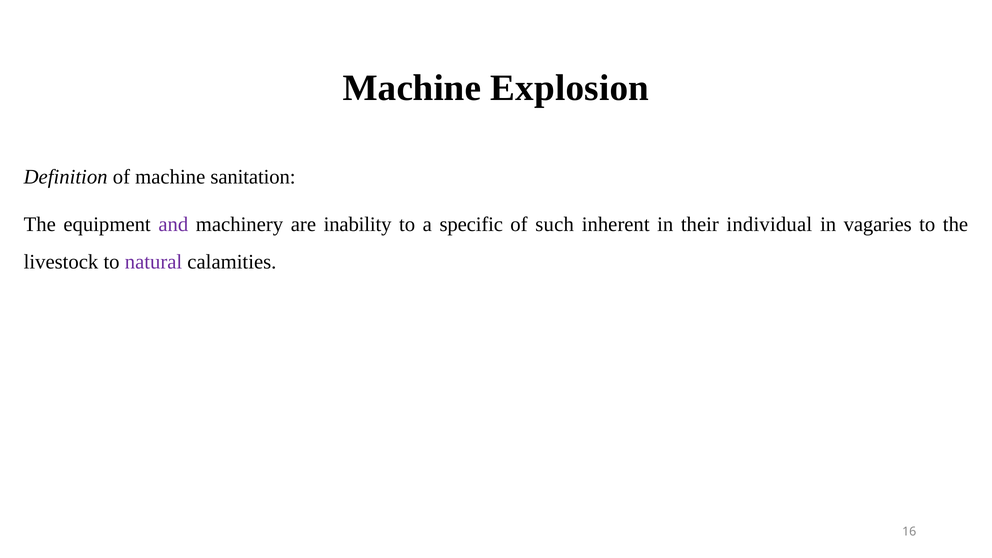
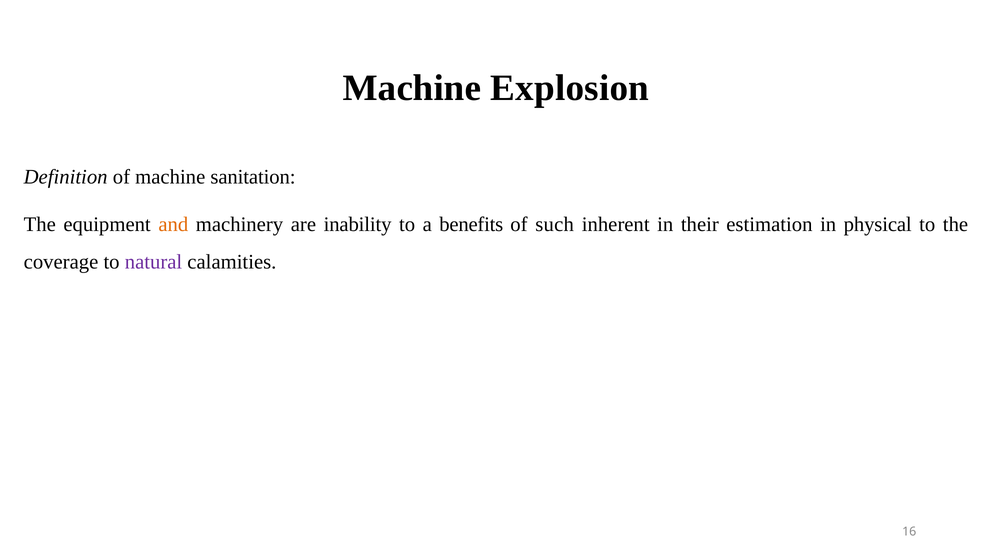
and colour: purple -> orange (173, 225)
specific: specific -> benefits (471, 225)
individual: individual -> estimation (769, 225)
vagaries: vagaries -> physical (878, 225)
livestock: livestock -> coverage (61, 262)
